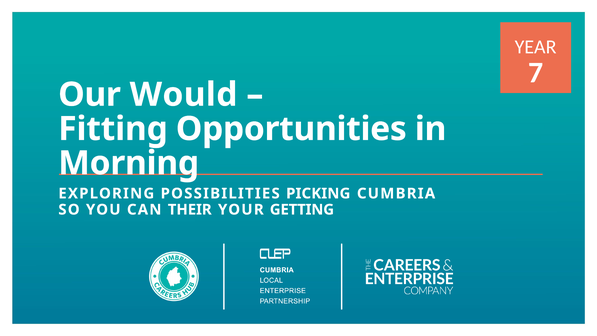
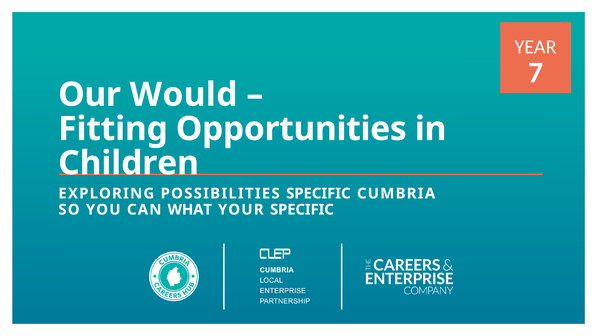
Morning: Morning -> Children (129, 163)
POSSIBILITIES PICKING: PICKING -> SPECIFIC (318, 193)
THEIR: THEIR -> WHAT (190, 209)
YOUR GETTING: GETTING -> SPECIFIC (302, 209)
